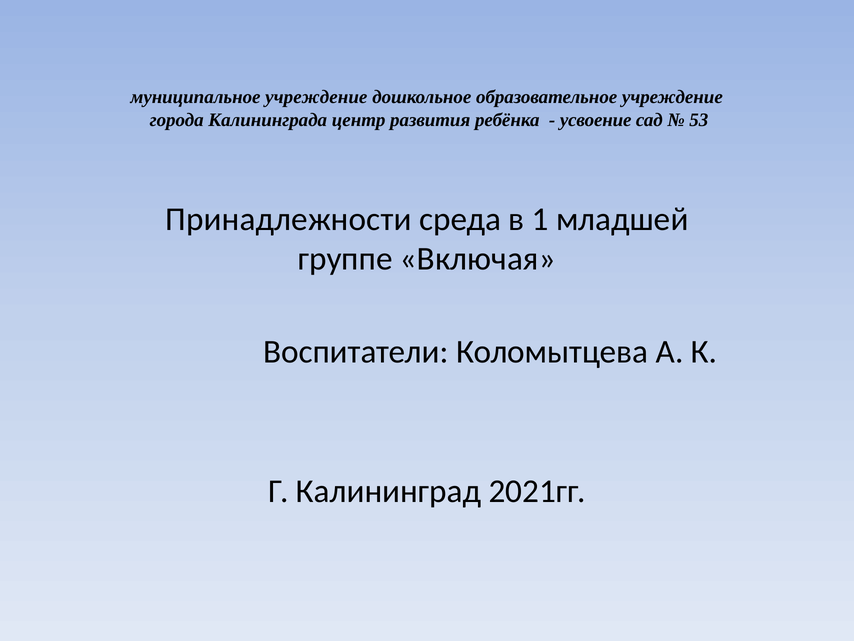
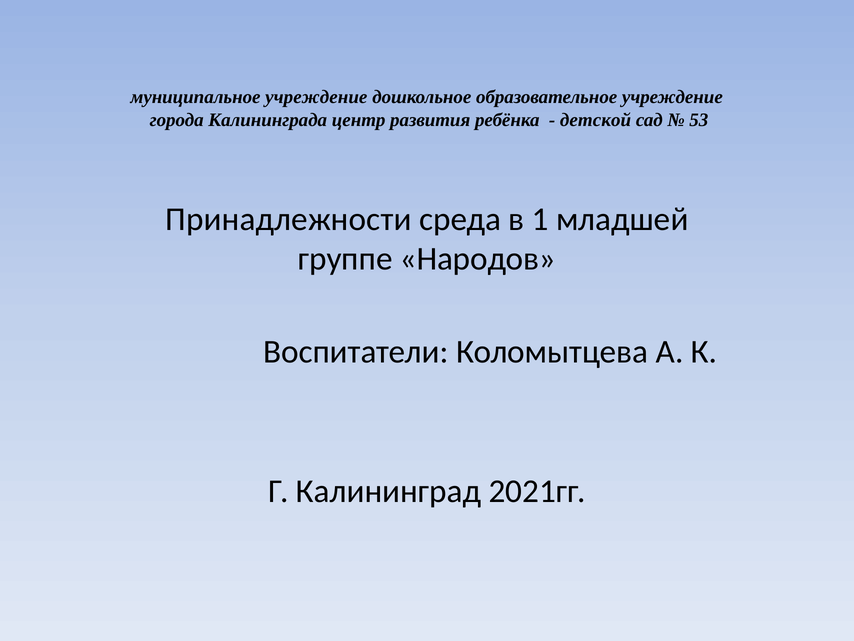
усвоение: усвоение -> детской (596, 120)
Включая: Включая -> Народов (478, 259)
